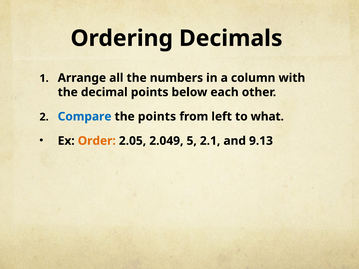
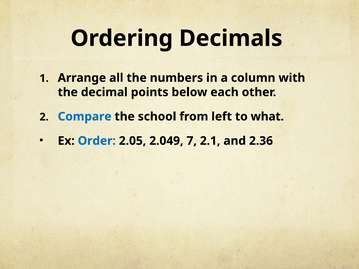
the points: points -> school (157, 117)
Order colour: orange -> blue (97, 141)
5: 5 -> 7 (192, 141)
9.13: 9.13 -> 2.36 (261, 141)
